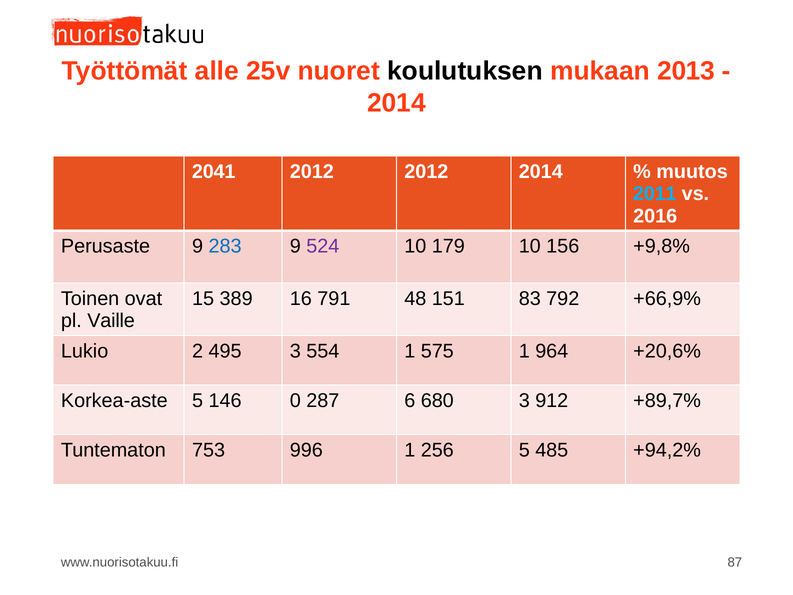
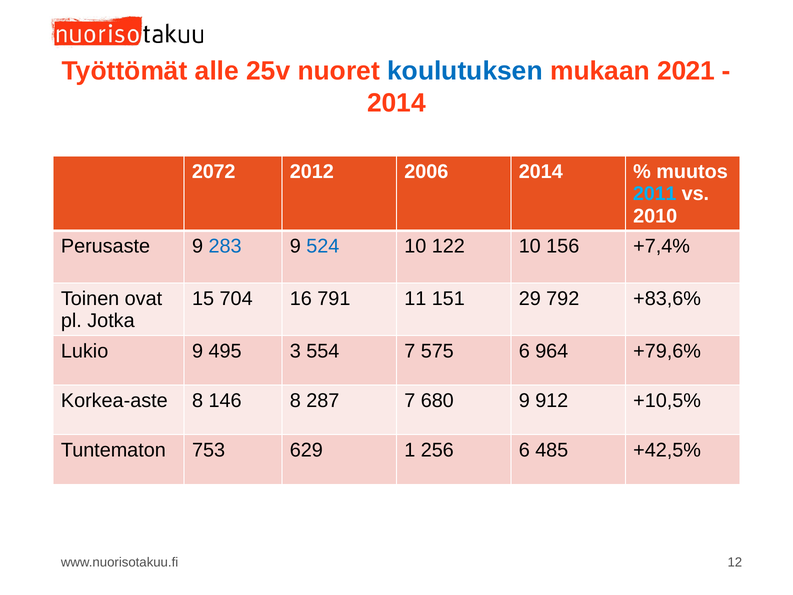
koulutuksen colour: black -> blue (465, 71)
2013: 2013 -> 2021 (686, 71)
2041: 2041 -> 2072 (214, 172)
2012 2012: 2012 -> 2006 (426, 172)
2016: 2016 -> 2010 (655, 216)
524 colour: purple -> blue (323, 246)
179: 179 -> 122 (448, 246)
+9,8%: +9,8% -> +7,4% (662, 246)
389: 389 -> 704 (236, 298)
48: 48 -> 11 (415, 298)
83: 83 -> 29 (530, 298)
+66,9%: +66,9% -> +83,6% (667, 298)
Vaille: Vaille -> Jotka (111, 321)
Lukio 2: 2 -> 9 (198, 351)
554 1: 1 -> 7 (410, 351)
575 1: 1 -> 6 (524, 351)
+20,6%: +20,6% -> +79,6% (667, 351)
Korkea-aste 5: 5 -> 8 (198, 400)
146 0: 0 -> 8 (295, 400)
287 6: 6 -> 7 (410, 400)
680 3: 3 -> 9 (524, 400)
+89,7%: +89,7% -> +10,5% (667, 400)
996: 996 -> 629 (306, 450)
256 5: 5 -> 6 (524, 450)
+94,2%: +94,2% -> +42,5% (667, 450)
87: 87 -> 12 (735, 562)
